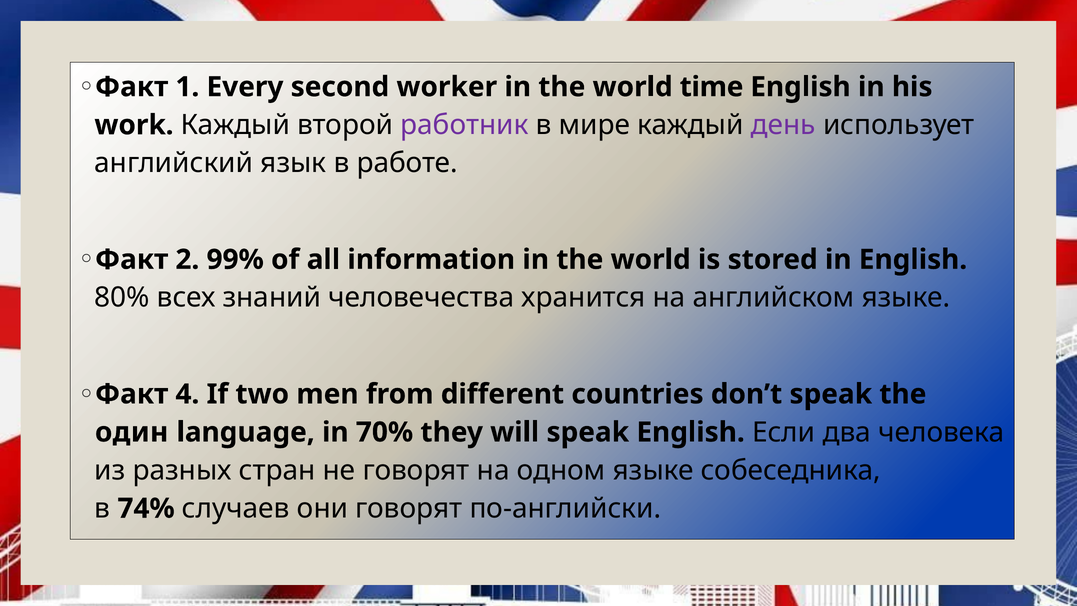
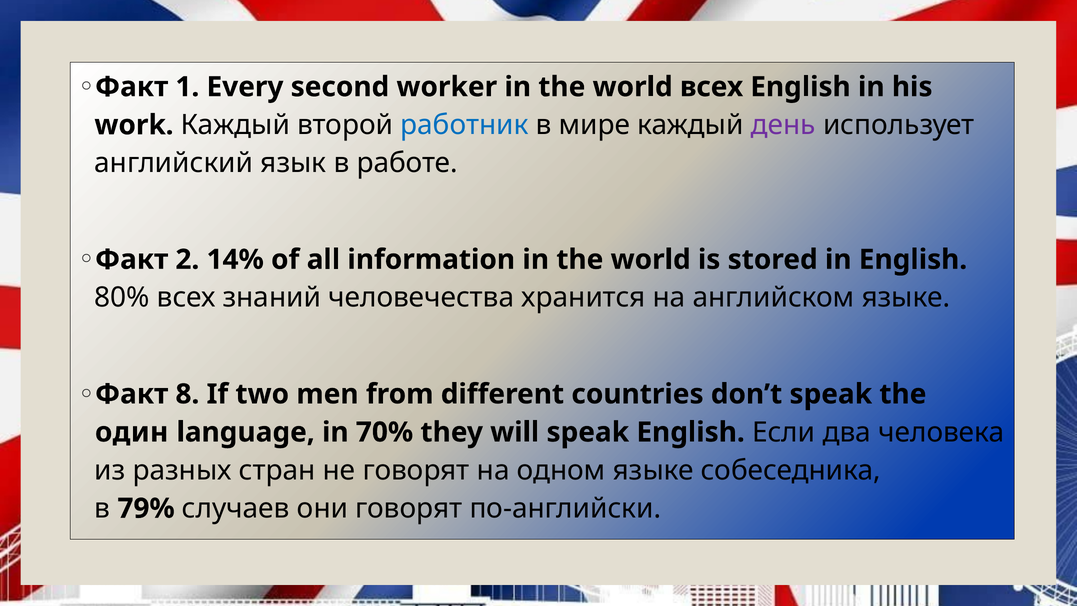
world time: time -> всех (712, 87)
работник colour: purple -> blue (465, 125)
99%: 99% -> 14% (235, 260)
4: 4 -> 8 (187, 394)
74%: 74% -> 79% (146, 508)
